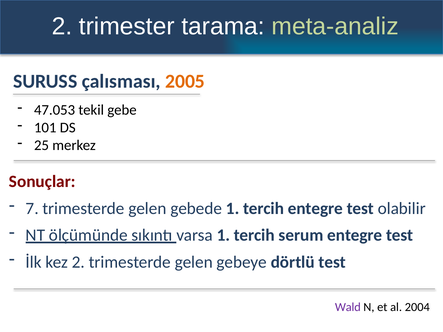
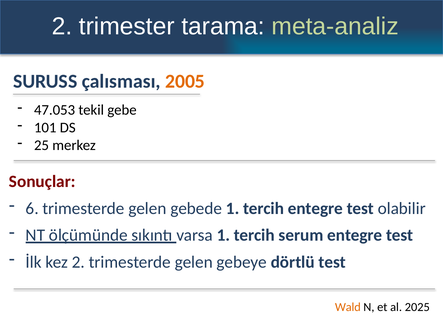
7: 7 -> 6 (32, 209)
Wald colour: purple -> orange (348, 307)
2004: 2004 -> 2025 (417, 307)
